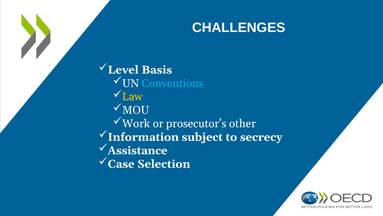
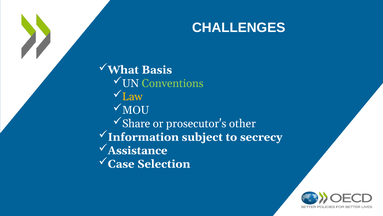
Level: Level -> What (123, 70)
Conventions colour: light blue -> light green (173, 83)
Work: Work -> Share (136, 123)
